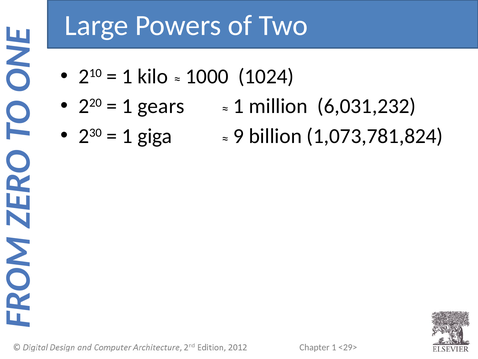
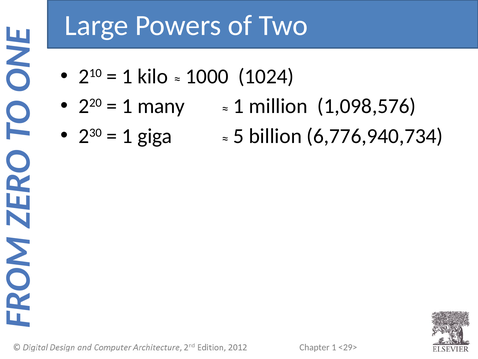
gears: gears -> many (161, 106)
6,031,232: 6,031,232 -> 1,098,576 (367, 106)
9: 9 -> 5 (239, 136)
1,073,781,824: 1,073,781,824 -> 6,776,940,734 (375, 136)
